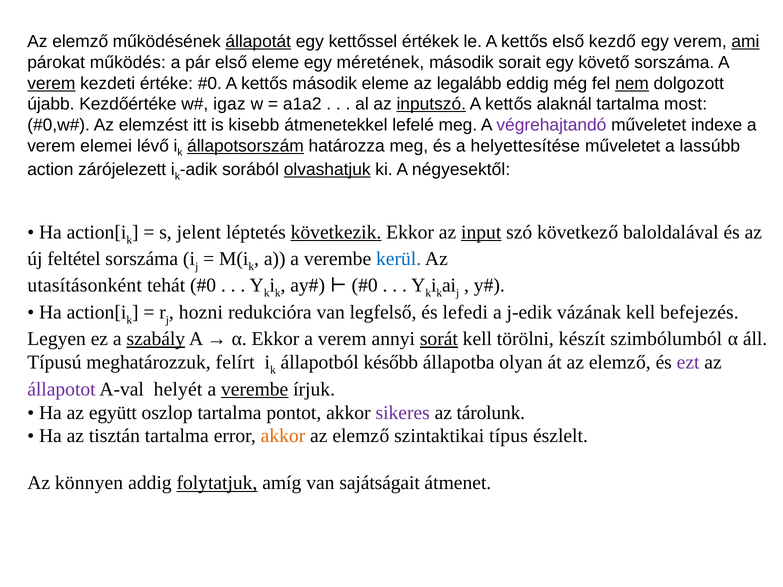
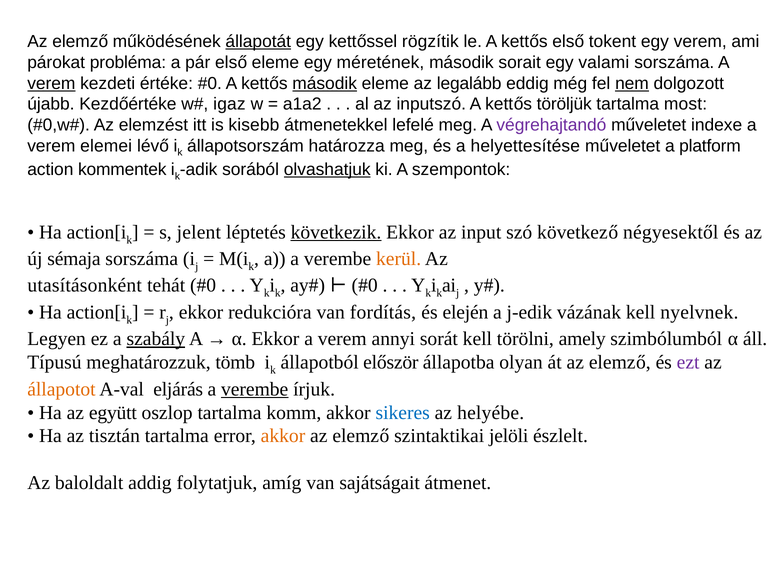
értékek: értékek -> rögzítik (430, 42)
kezdő: kezdő -> tokent (612, 42)
ami underline: present -> none (745, 42)
működés: működés -> probléma (128, 62)
követő: követő -> valami (604, 62)
második underline: none -> present (325, 83)
inputszó underline: present -> none (431, 104)
alaknál: alaknál -> töröljük (564, 104)
állapotsorszám underline: present -> none (245, 146)
lassúbb: lassúbb -> platform (710, 146)
zárójelezett: zárójelezett -> kommentek (122, 170)
négyesektől: négyesektől -> szempontok (461, 170)
input underline: present -> none (481, 232)
baloldalával: baloldalával -> négyesektől (671, 232)
feltétel: feltétel -> sémaja (74, 259)
kerül colour: blue -> orange (399, 259)
hozni: hozni -> ekkor (201, 312)
legfelső: legfelső -> fordítás (383, 312)
lefedi: lefedi -> elején (465, 312)
befejezés: befejezés -> nyelvnek (699, 312)
sorát underline: present -> none (439, 339)
készít: készít -> amely (582, 339)
felírt: felírt -> tömb (235, 363)
később: később -> először (391, 363)
állapotot colour: purple -> orange (61, 389)
helyét: helyét -> eljárás (178, 389)
pontot: pontot -> komm (294, 413)
sikeres colour: purple -> blue (403, 413)
tárolunk: tárolunk -> helyébe (491, 413)
típus: típus -> jelöli (509, 436)
könnyen: könnyen -> baloldalt (89, 483)
folytatjuk underline: present -> none (217, 483)
